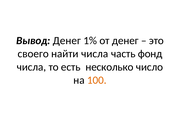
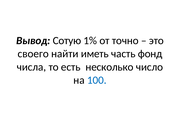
Вывод Денег: Денег -> Сотую (67, 41)
от денег: денег -> точно (125, 41)
найти числа: числа -> иметь (95, 54)
100 colour: orange -> blue (97, 80)
